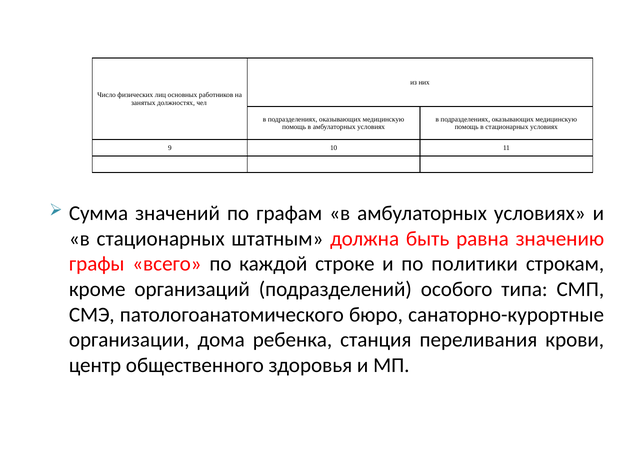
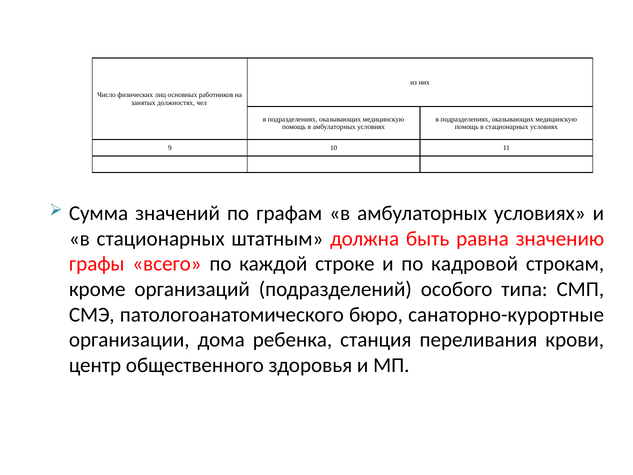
политики: политики -> кадровой (475, 264)
